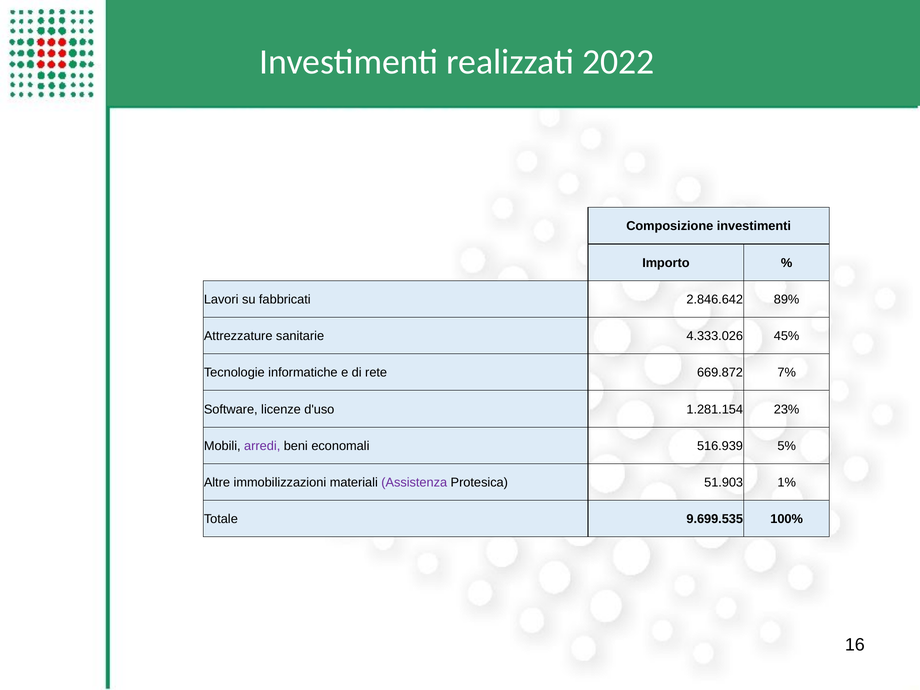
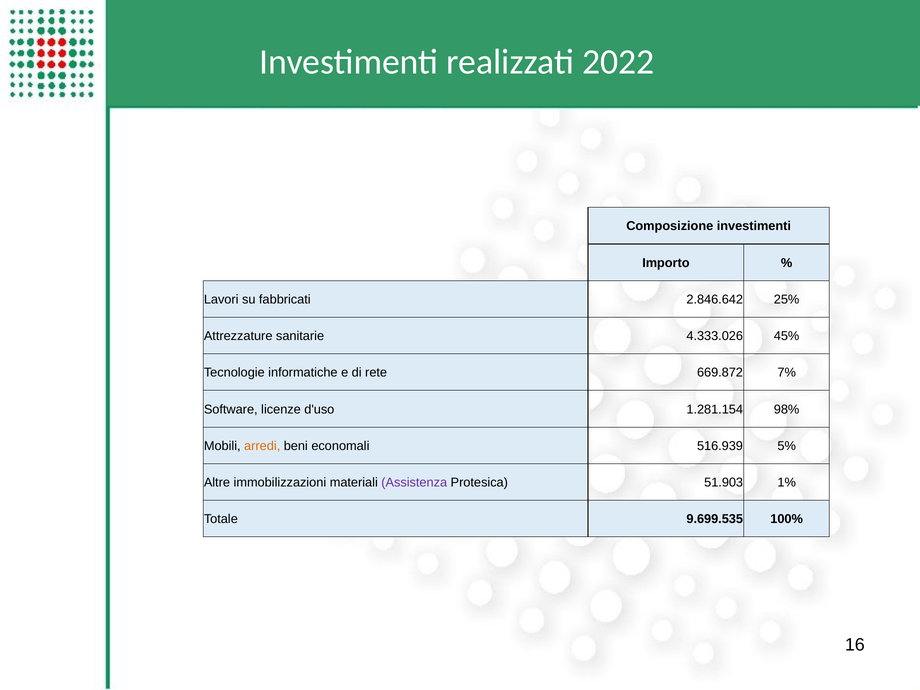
89%: 89% -> 25% (787, 299)
23%: 23% -> 98% (787, 409)
arredi colour: purple -> orange (262, 446)
